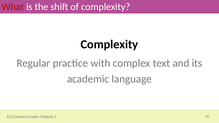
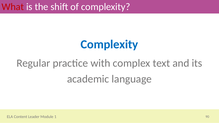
Complexity colour: black -> blue (109, 45)
